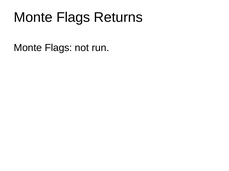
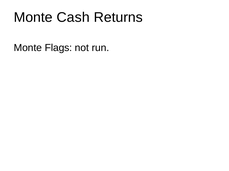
Flags: Flags -> Cash (73, 17)
